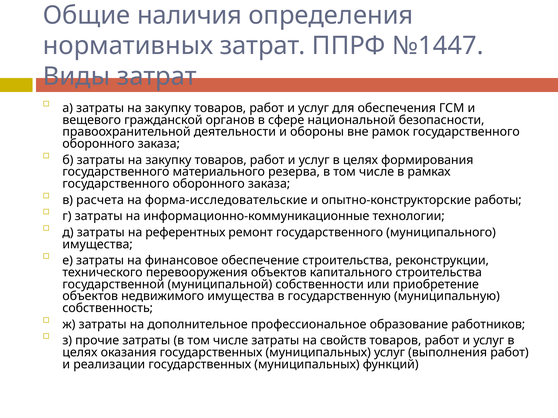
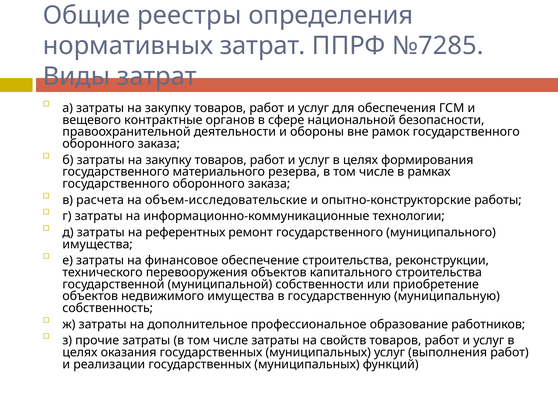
наличия: наличия -> реестры (189, 15)
№1447: №1447 -> №7285 (438, 46)
гражданской: гражданской -> контрактные (163, 120)
форма-исследовательские: форма-исследовательские -> объем-исследовательские (226, 200)
